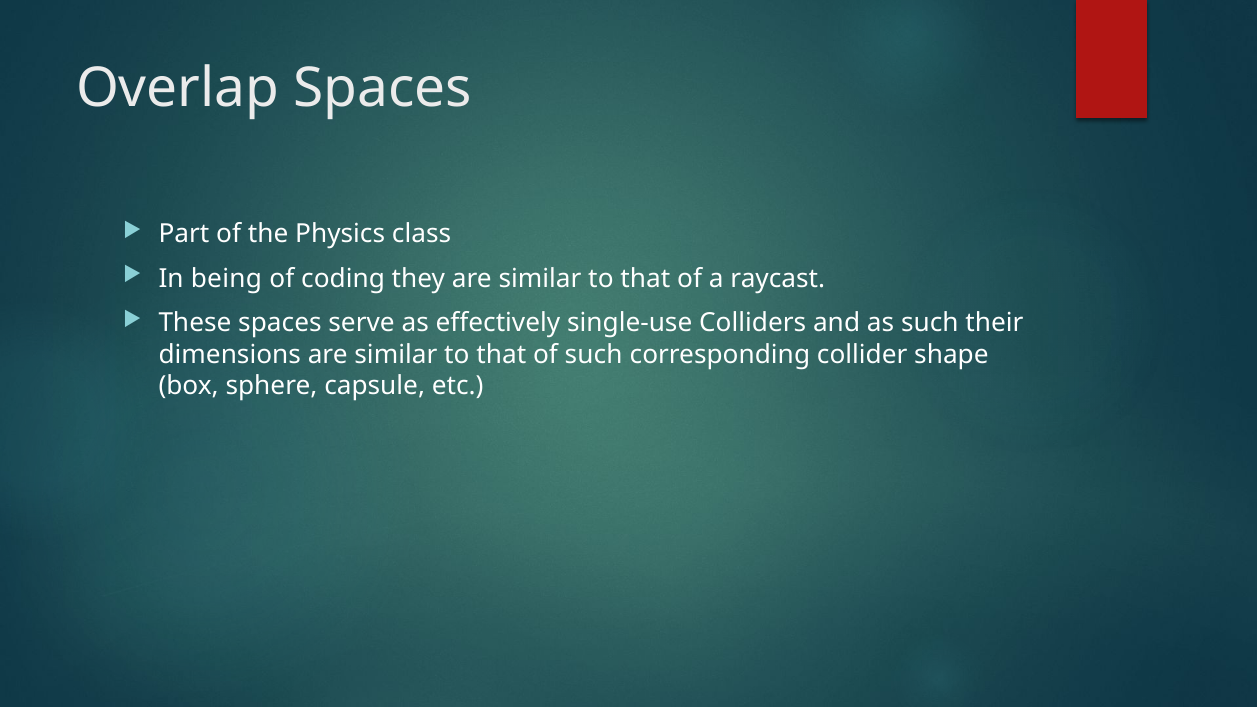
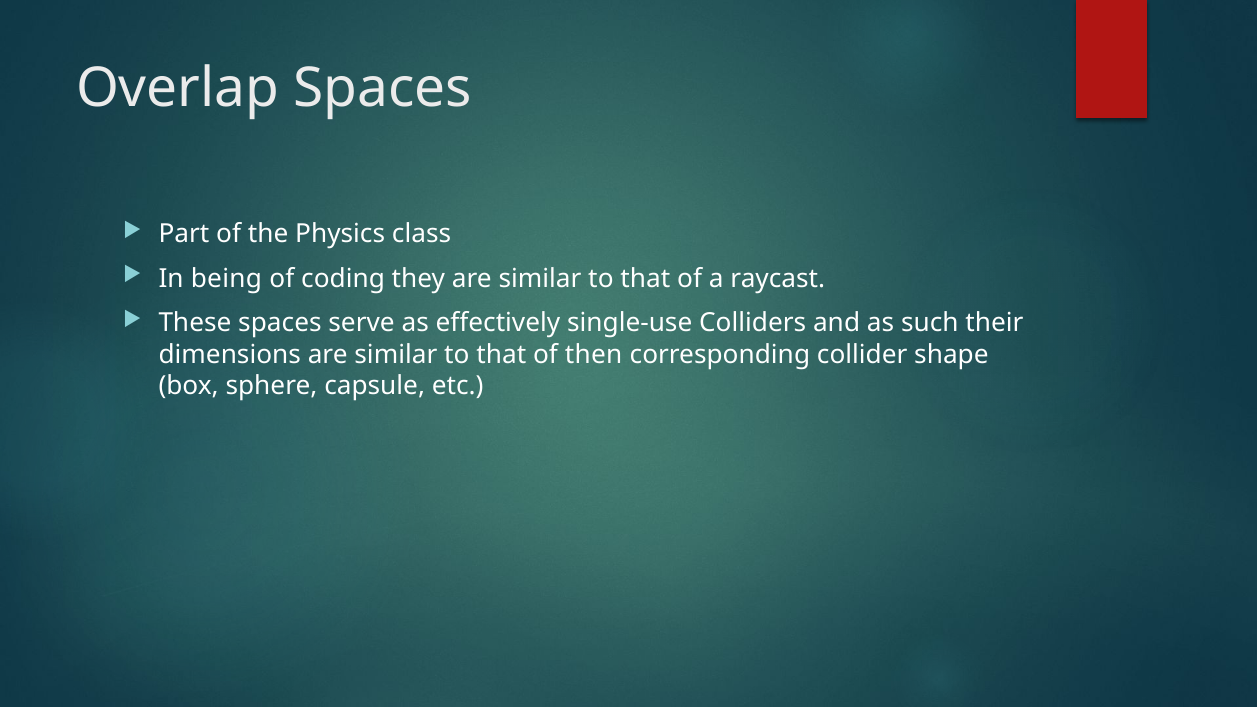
of such: such -> then (594, 354)
